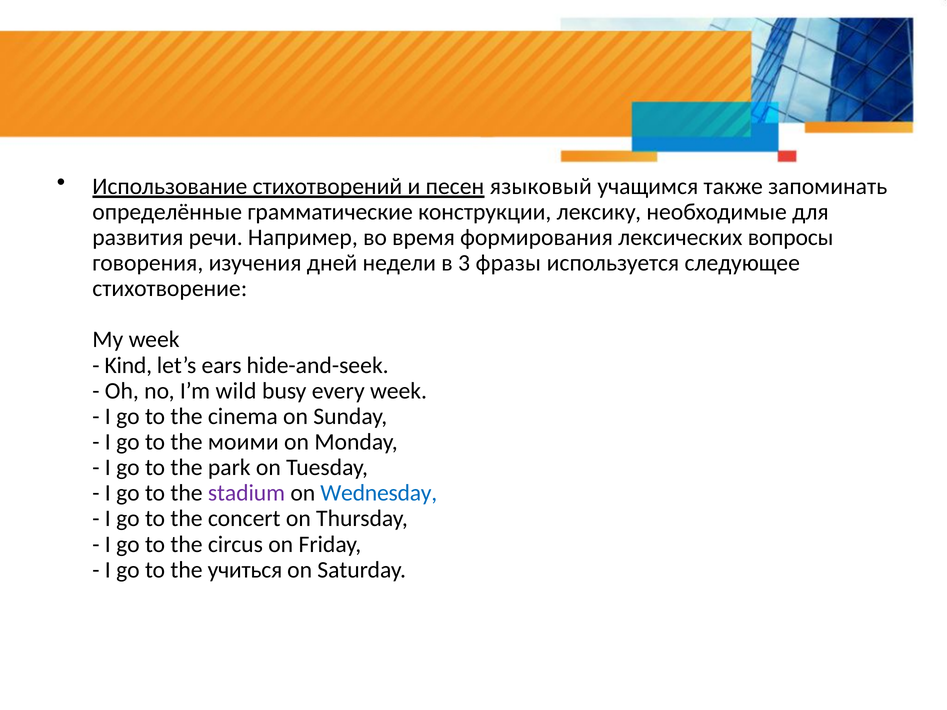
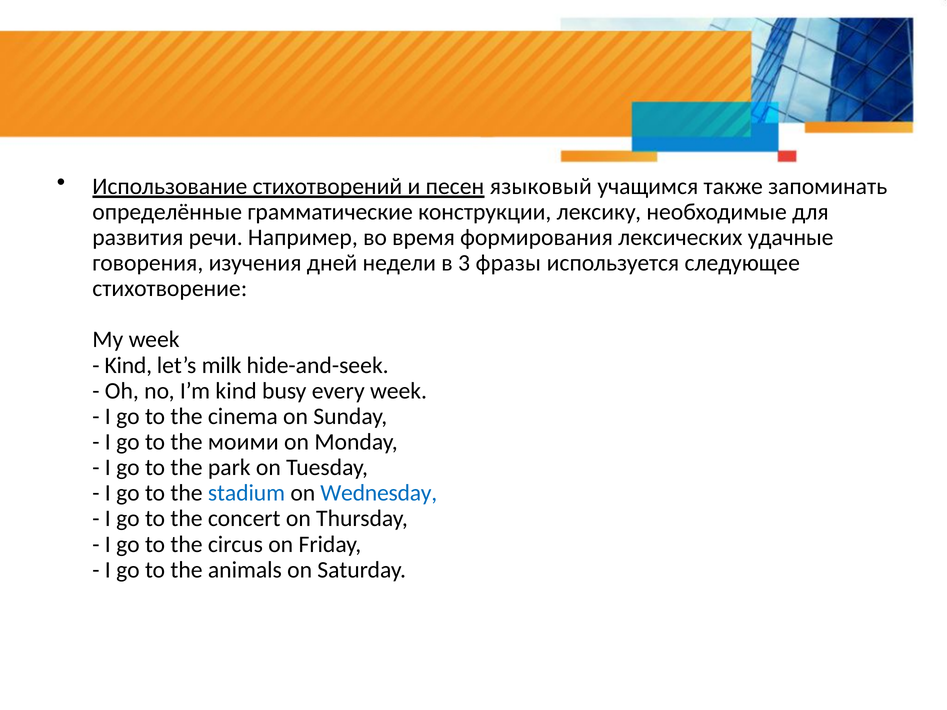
вопросы: вопросы -> удачные (791, 237)
ears: ears -> milk (222, 365)
I’m wild: wild -> kind (236, 391)
stadium colour: purple -> blue (247, 493)
учиться: учиться -> animals (245, 570)
